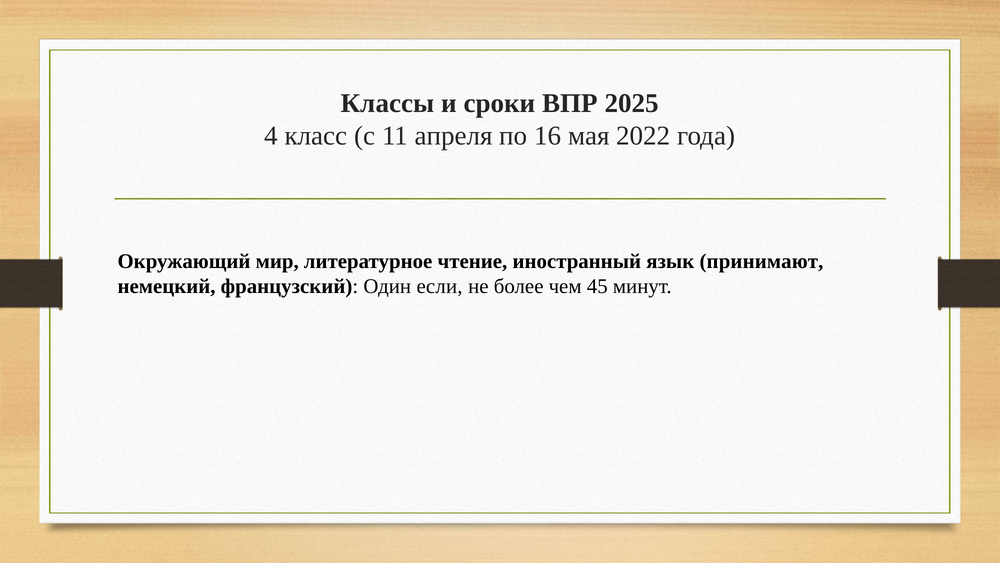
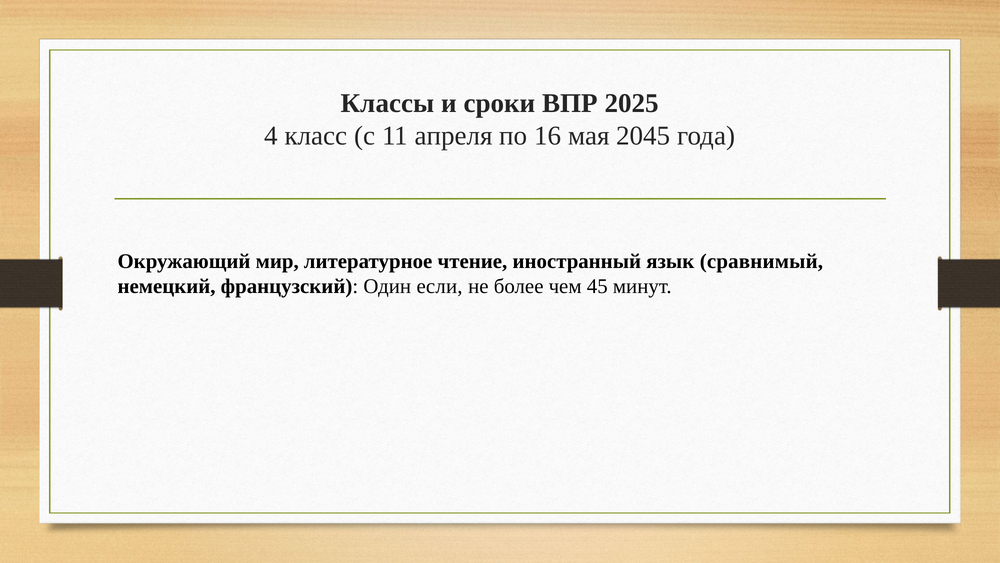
2022: 2022 -> 2045 (643, 136)
принимают: принимают -> сравнимый (761, 261)
